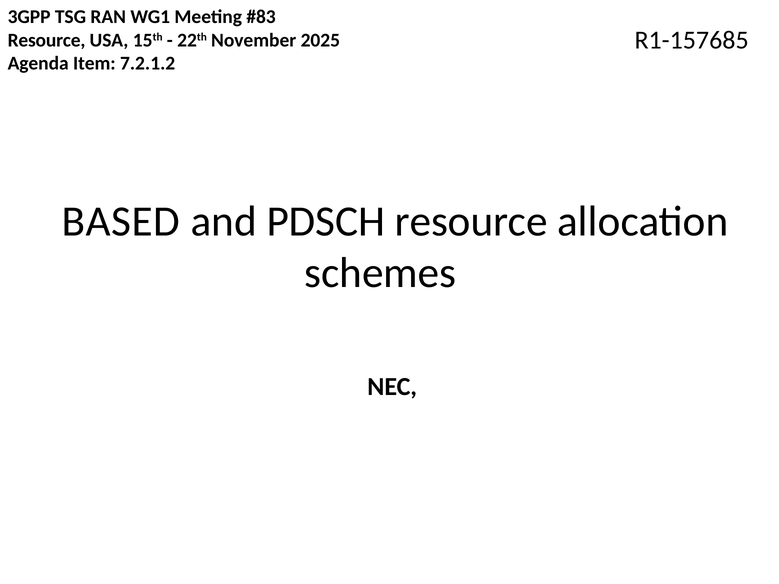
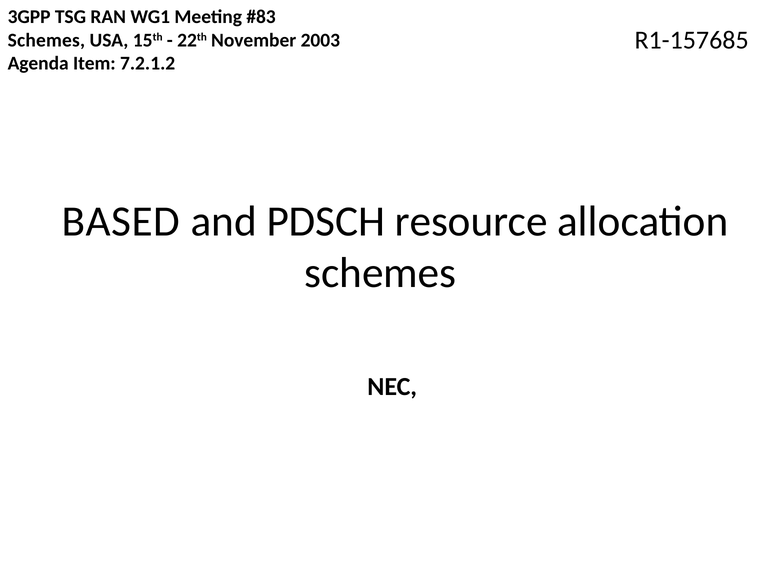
Resource: Resource -> Schemes (46, 40)
2025: 2025 -> 2003 (320, 40)
